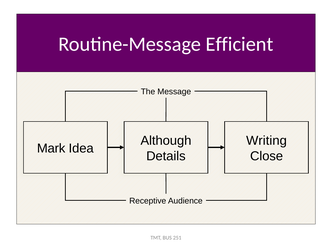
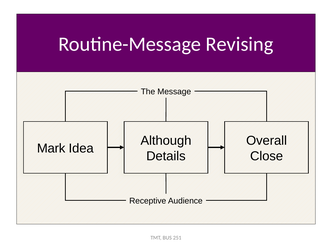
Efficient: Efficient -> Revising (239, 44)
Writing: Writing -> Overall (267, 141)
